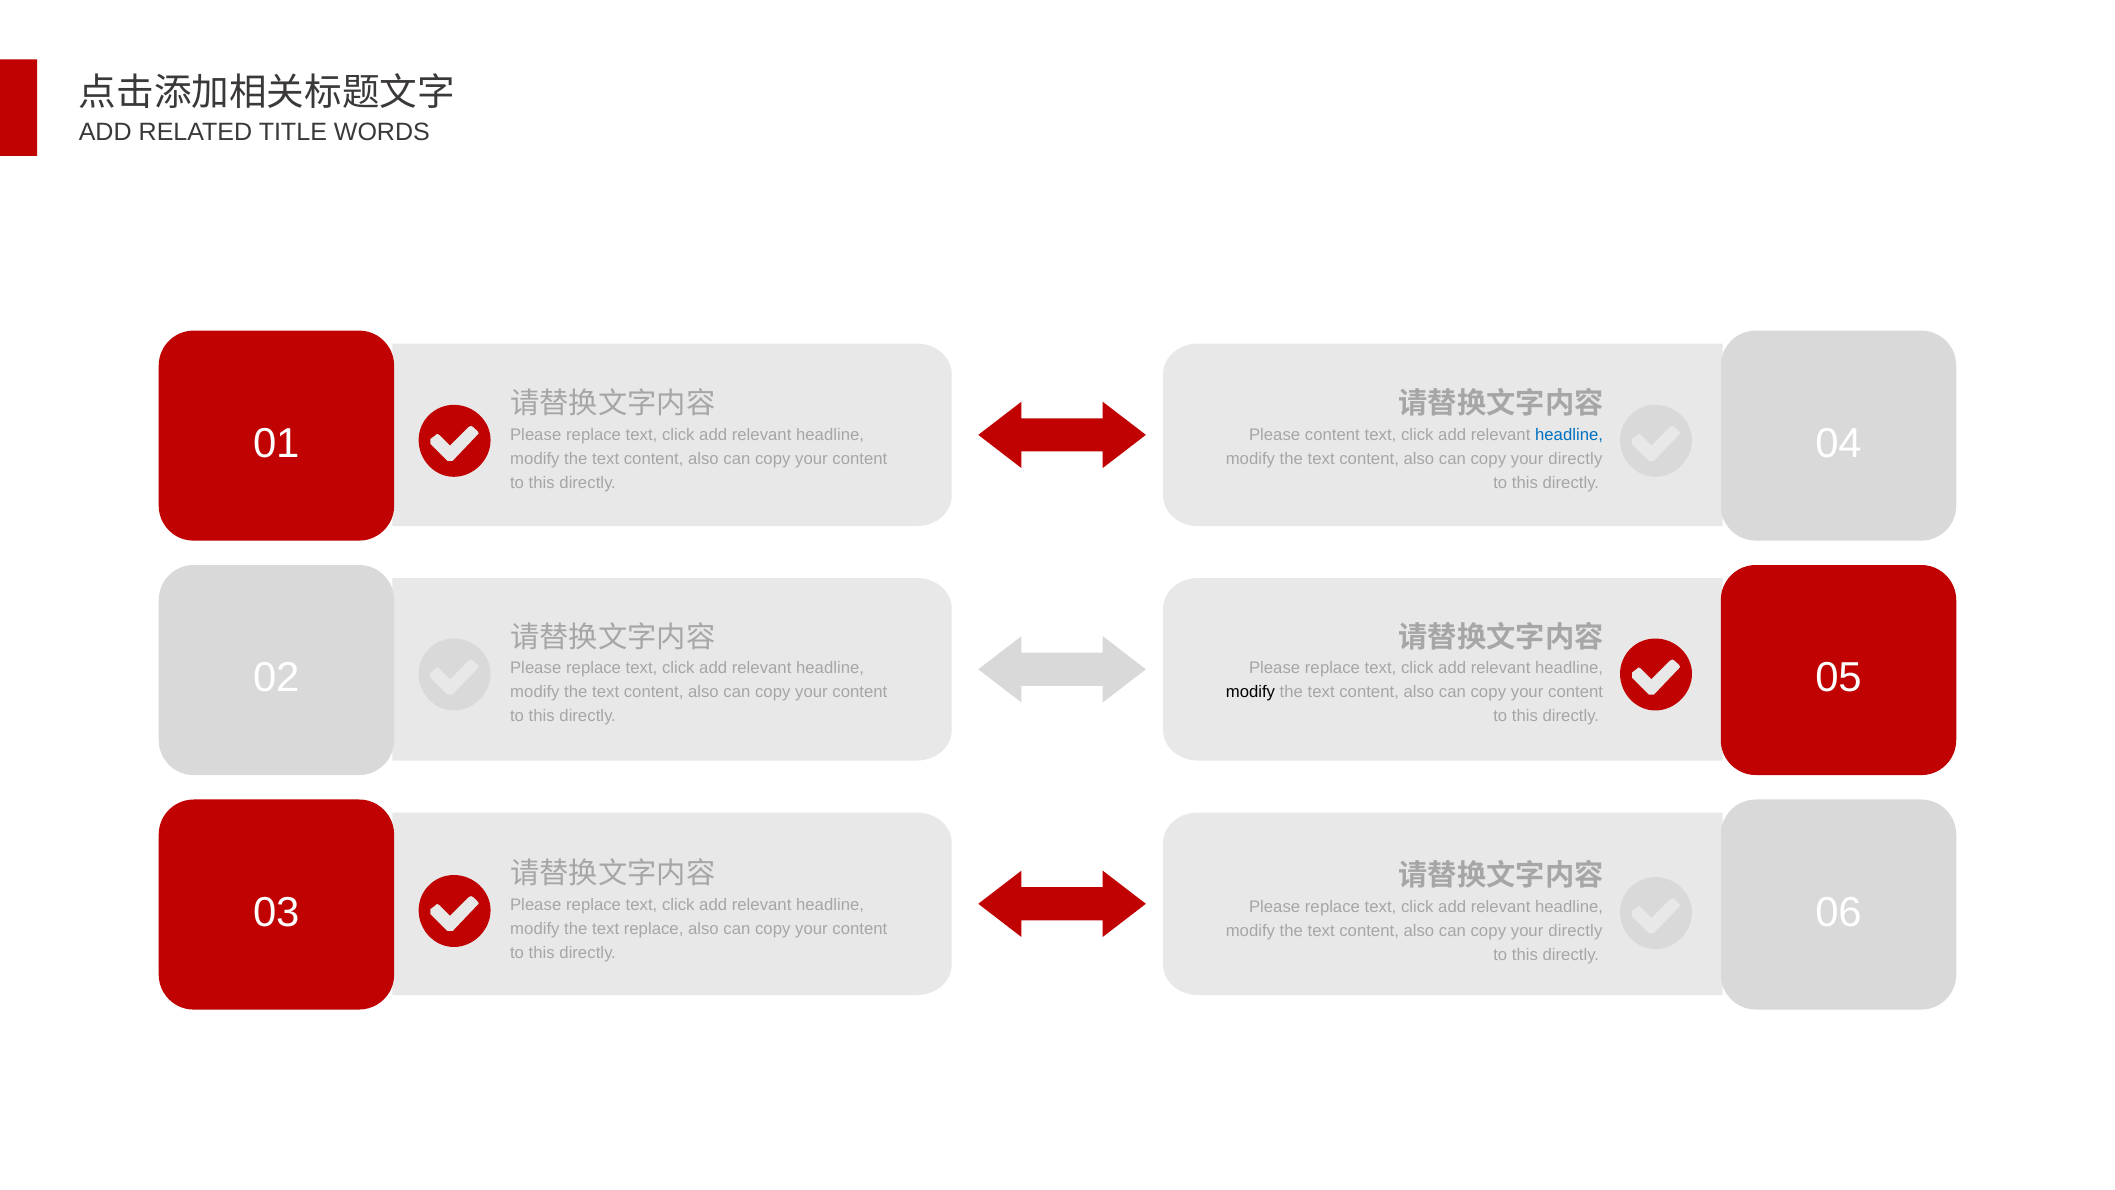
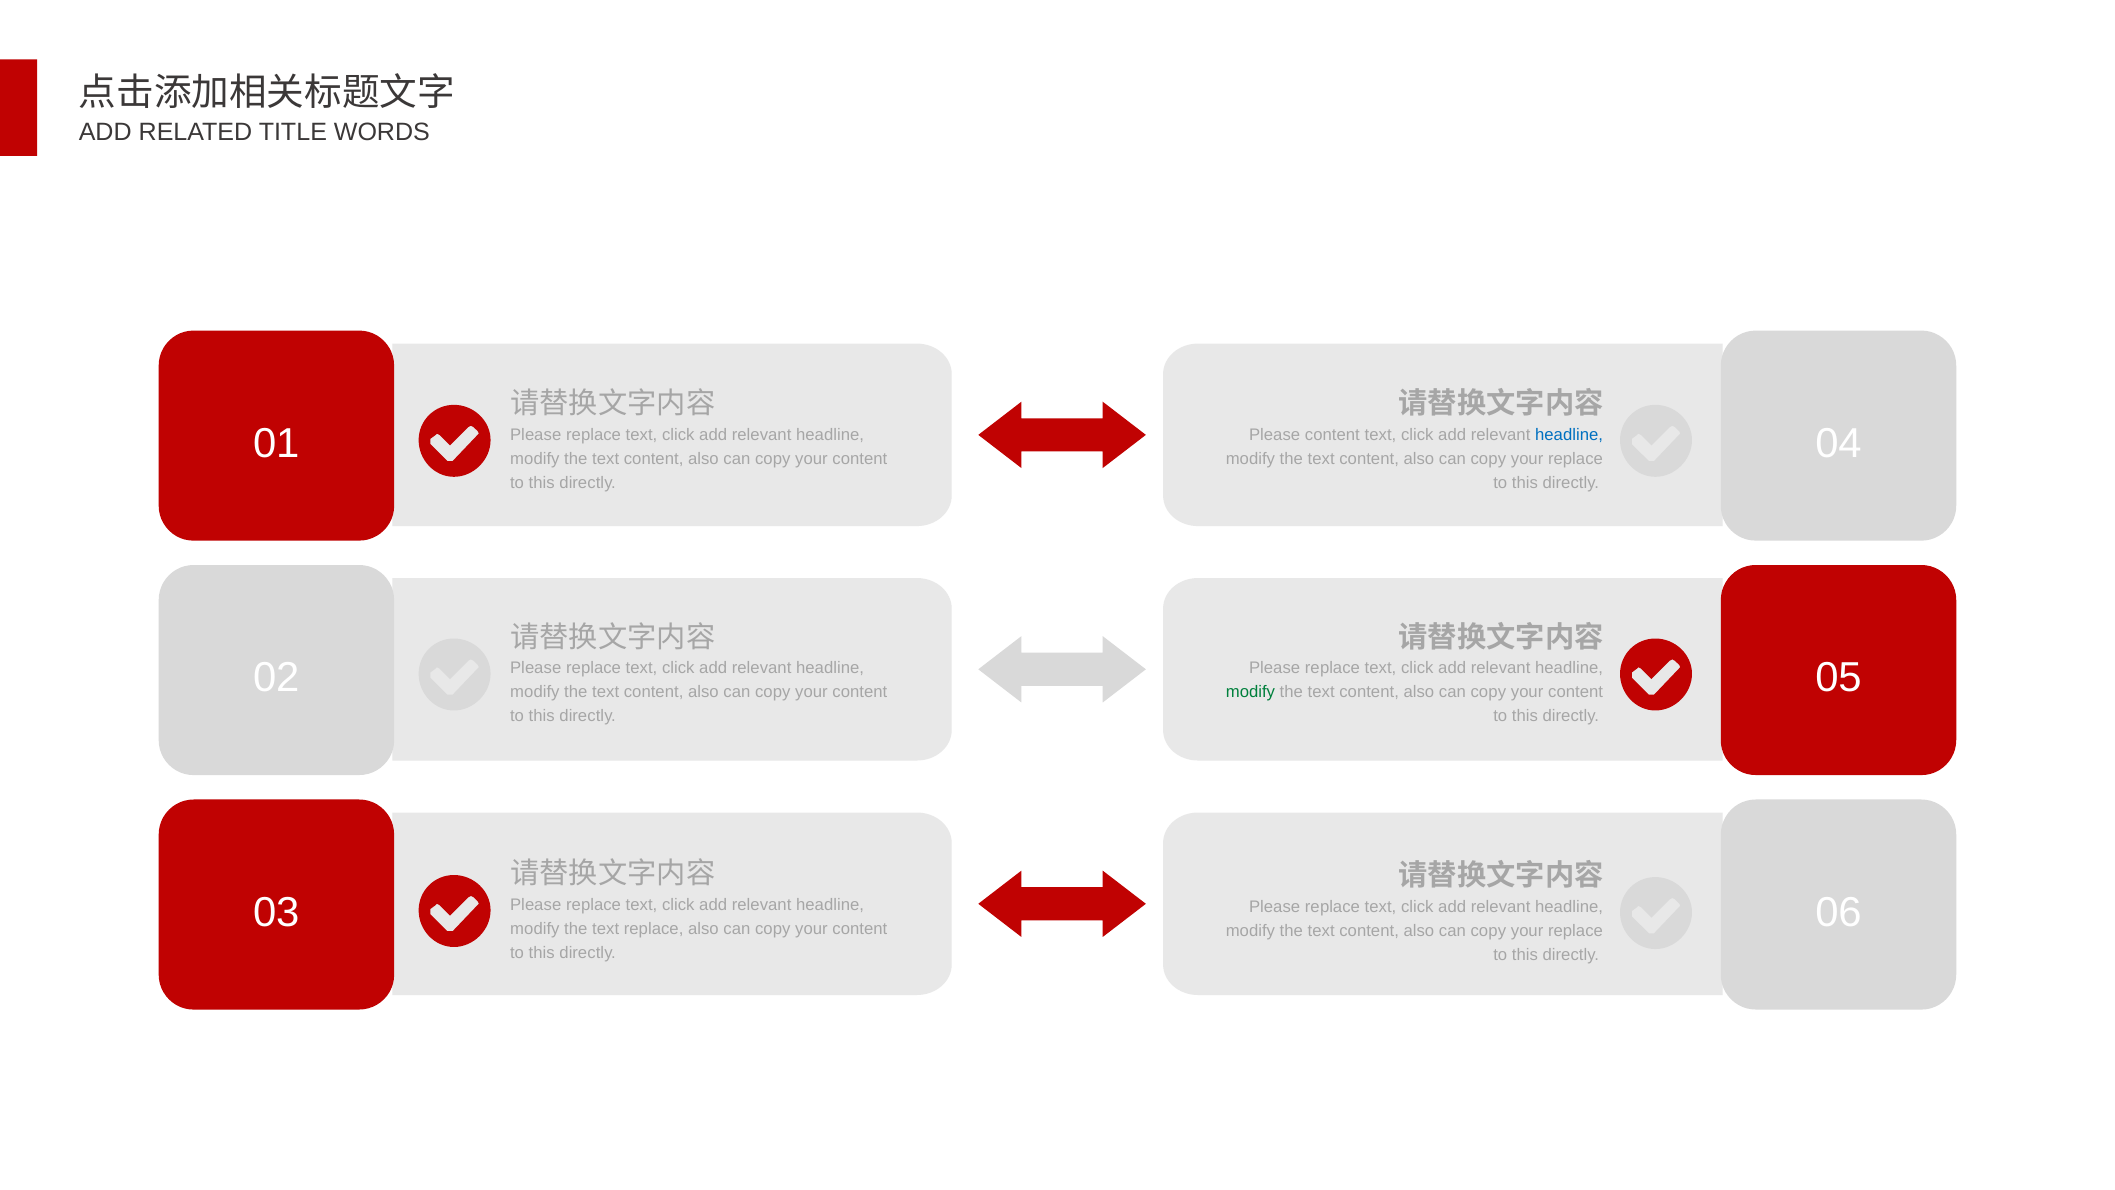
directly: directly -> replace (1575, 458)
modify colour: black -> green (1250, 692)
directly: directly -> replace (1575, 930)
